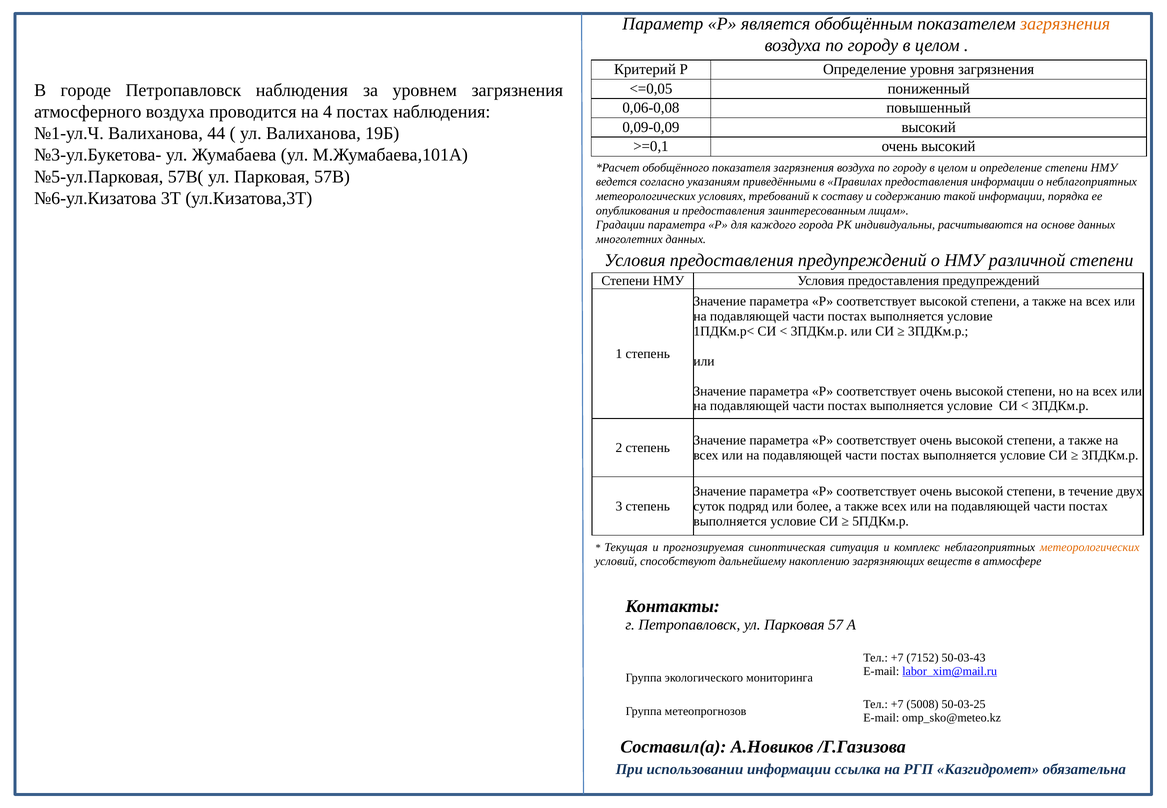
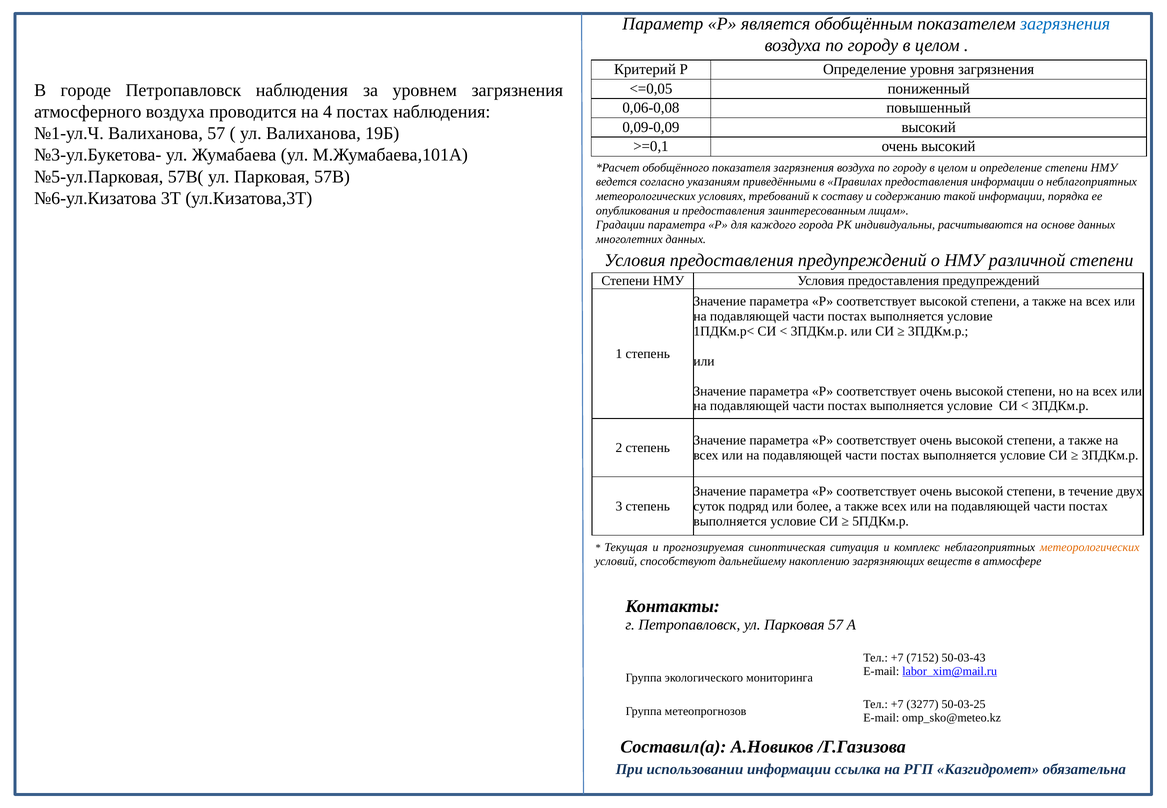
загрязнения colour: orange -> blue (1065, 24)
Валиханова 44: 44 -> 57 (216, 133)
5008: 5008 -> 3277 (923, 704)
